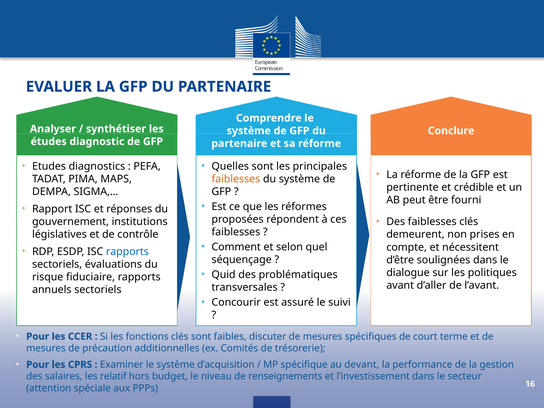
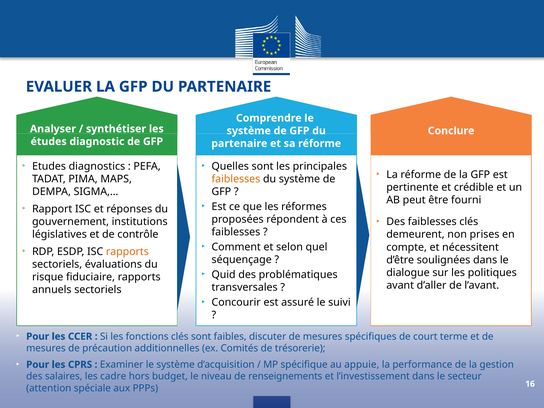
rapports colour: blue -> orange (127, 252)
devant: devant -> appuie (362, 365)
relatif: relatif -> cadre (113, 376)
